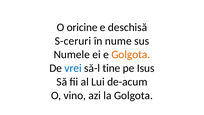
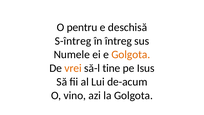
oricine: oricine -> pentru (82, 27)
S-ceruri: S-ceruri -> S-întreg (73, 41)
nume: nume -> întreg (118, 41)
vrei colour: blue -> orange (73, 68)
